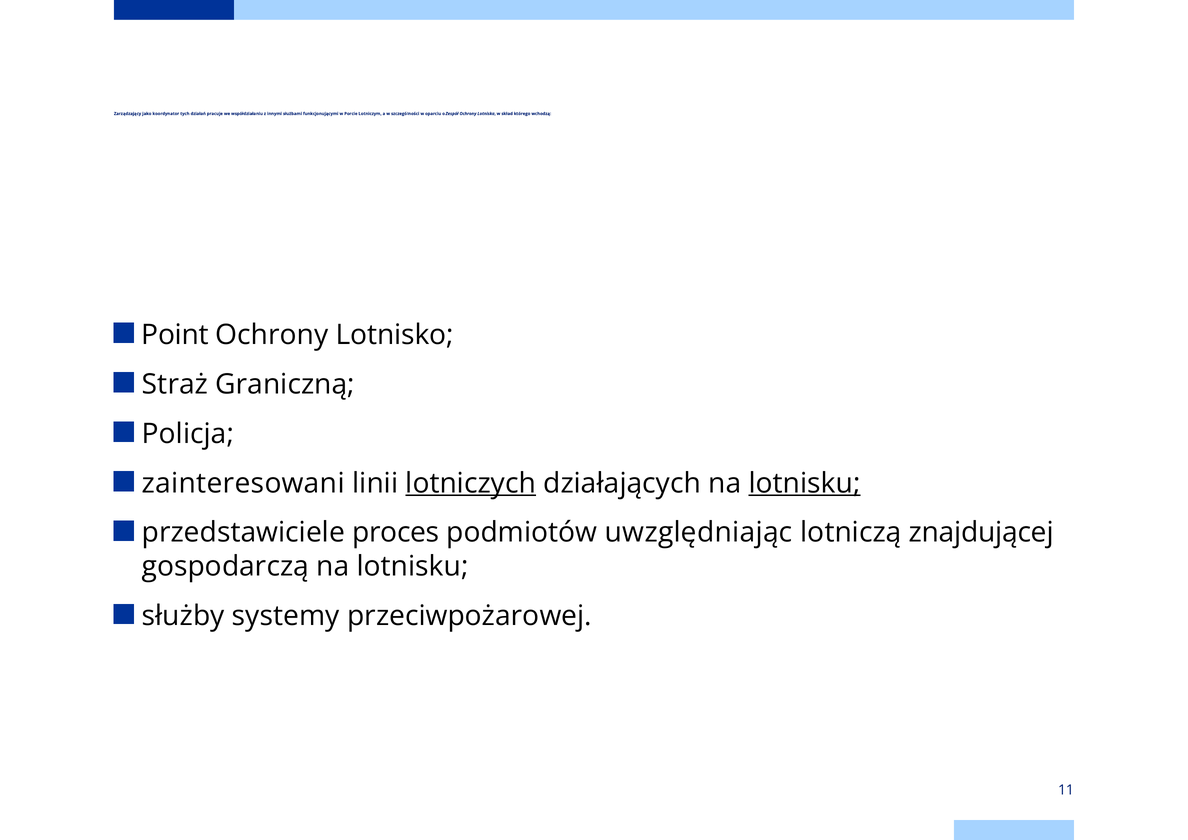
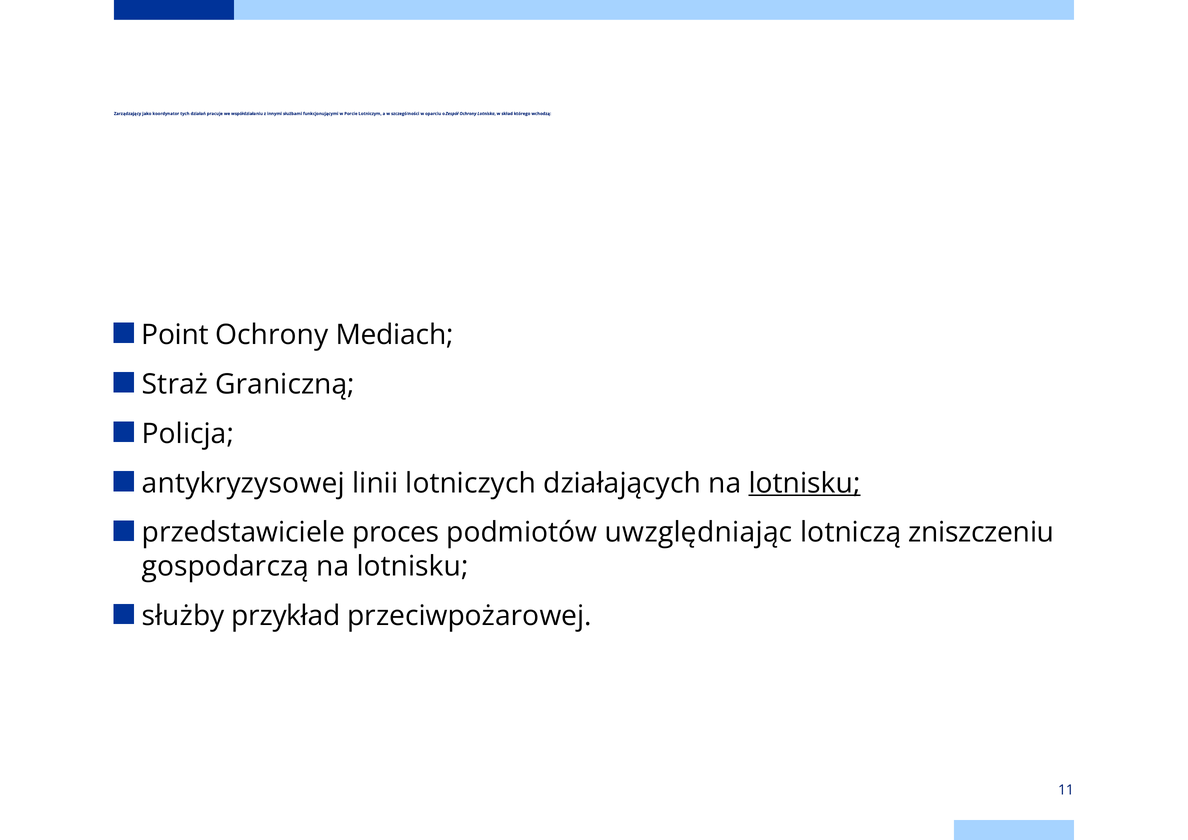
Lotnisko: Lotnisko -> Mediach (395, 335)
zainteresowani: zainteresowani -> antykryzysowej (243, 483)
lotniczych underline: present -> none (471, 483)
znajdującej: znajdującej -> zniszczeniu (981, 533)
systemy: systemy -> przykład (286, 616)
